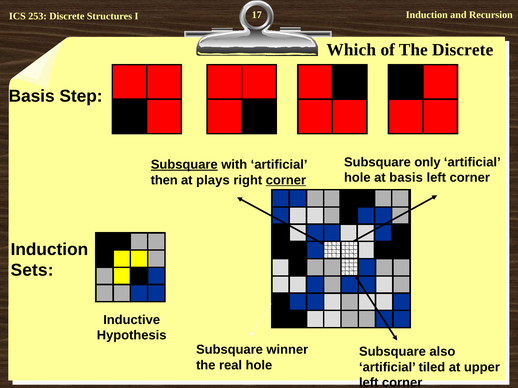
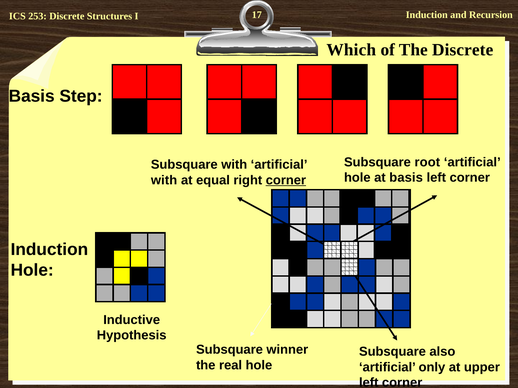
only: only -> root (427, 162)
Subsquare underline: present -> none (184, 165)
then: then -> with (164, 180)
plays: plays -> equal (213, 180)
Sets: Sets -> Hole (32, 271)
tiled: tiled -> only (432, 368)
